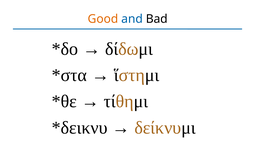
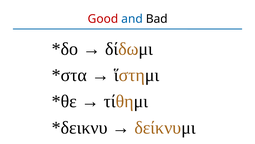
Good colour: orange -> red (103, 19)
